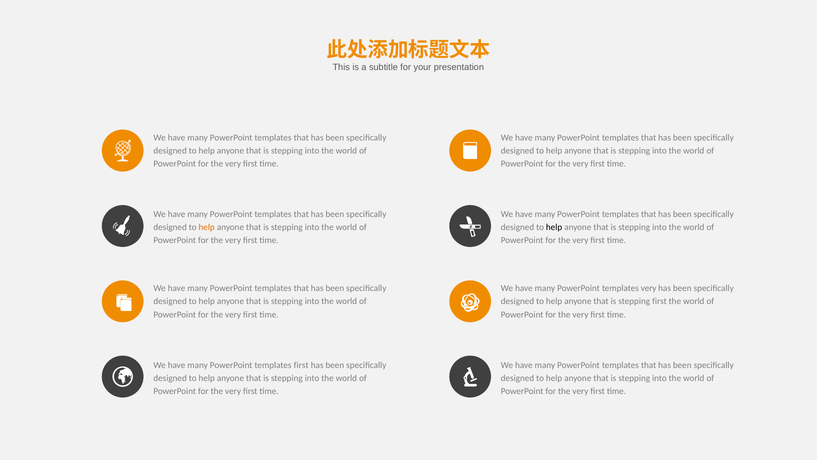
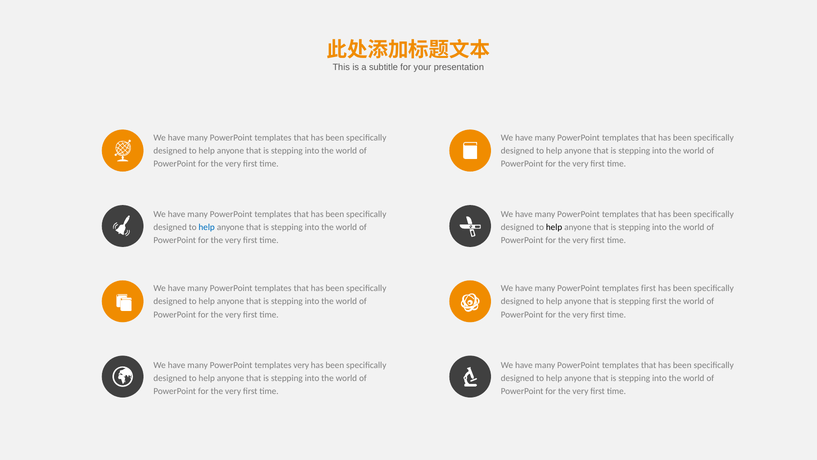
help colour: orange -> blue (207, 227)
templates very: very -> first (649, 288)
templates first: first -> very (301, 365)
